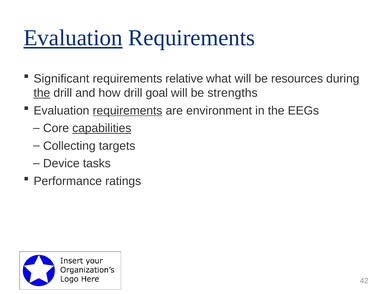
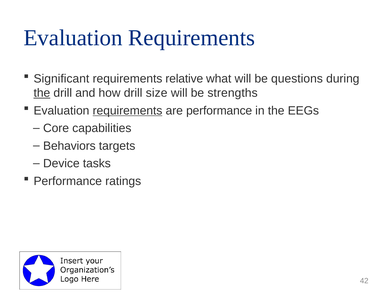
Evaluation underline: present -> none (73, 38)
resources: resources -> questions (297, 79)
goal: goal -> size (157, 93)
are environment: environment -> performance (219, 111)
capabilities underline: present -> none (102, 128)
Collecting: Collecting -> Behaviors (69, 146)
